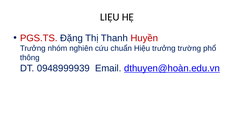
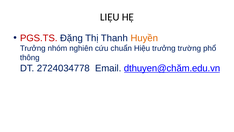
Huyền colour: red -> orange (144, 38)
0948999939: 0948999939 -> 2724034778 (63, 68)
dthuyen@hoàn.edu.vn: dthuyen@hoàn.edu.vn -> dthuyen@chăm.edu.vn (172, 68)
